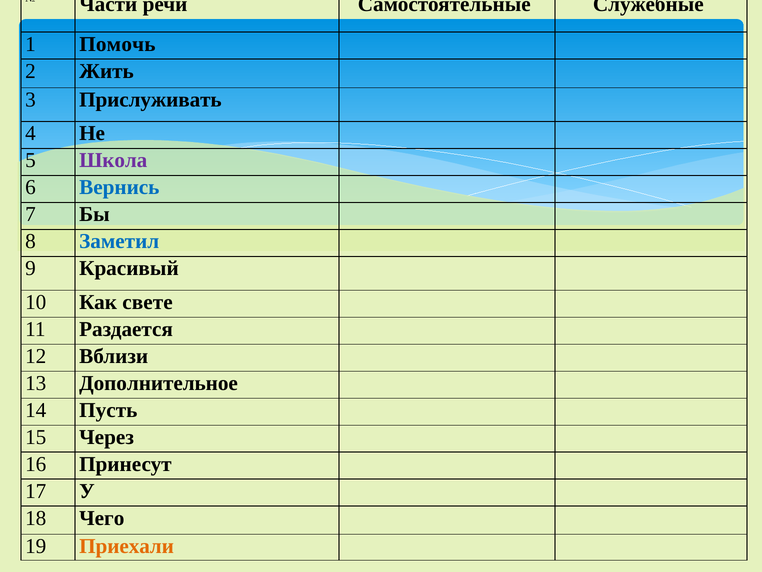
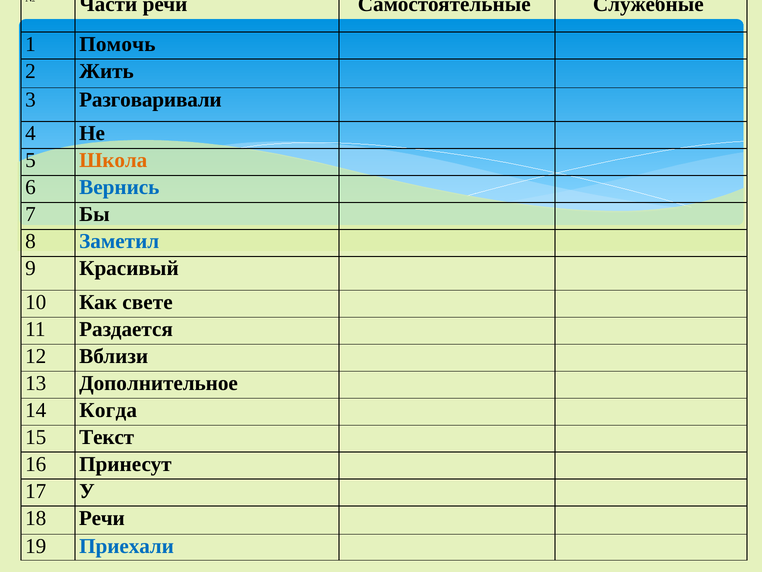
Прислуживать: Прислуживать -> Разговаривали (150, 100)
Школа colour: purple -> orange (113, 160)
Пусть: Пусть -> Когда (108, 410)
Через: Через -> Текст (107, 437)
18 Чего: Чего -> Речи (102, 518)
Приехали colour: orange -> blue (127, 546)
